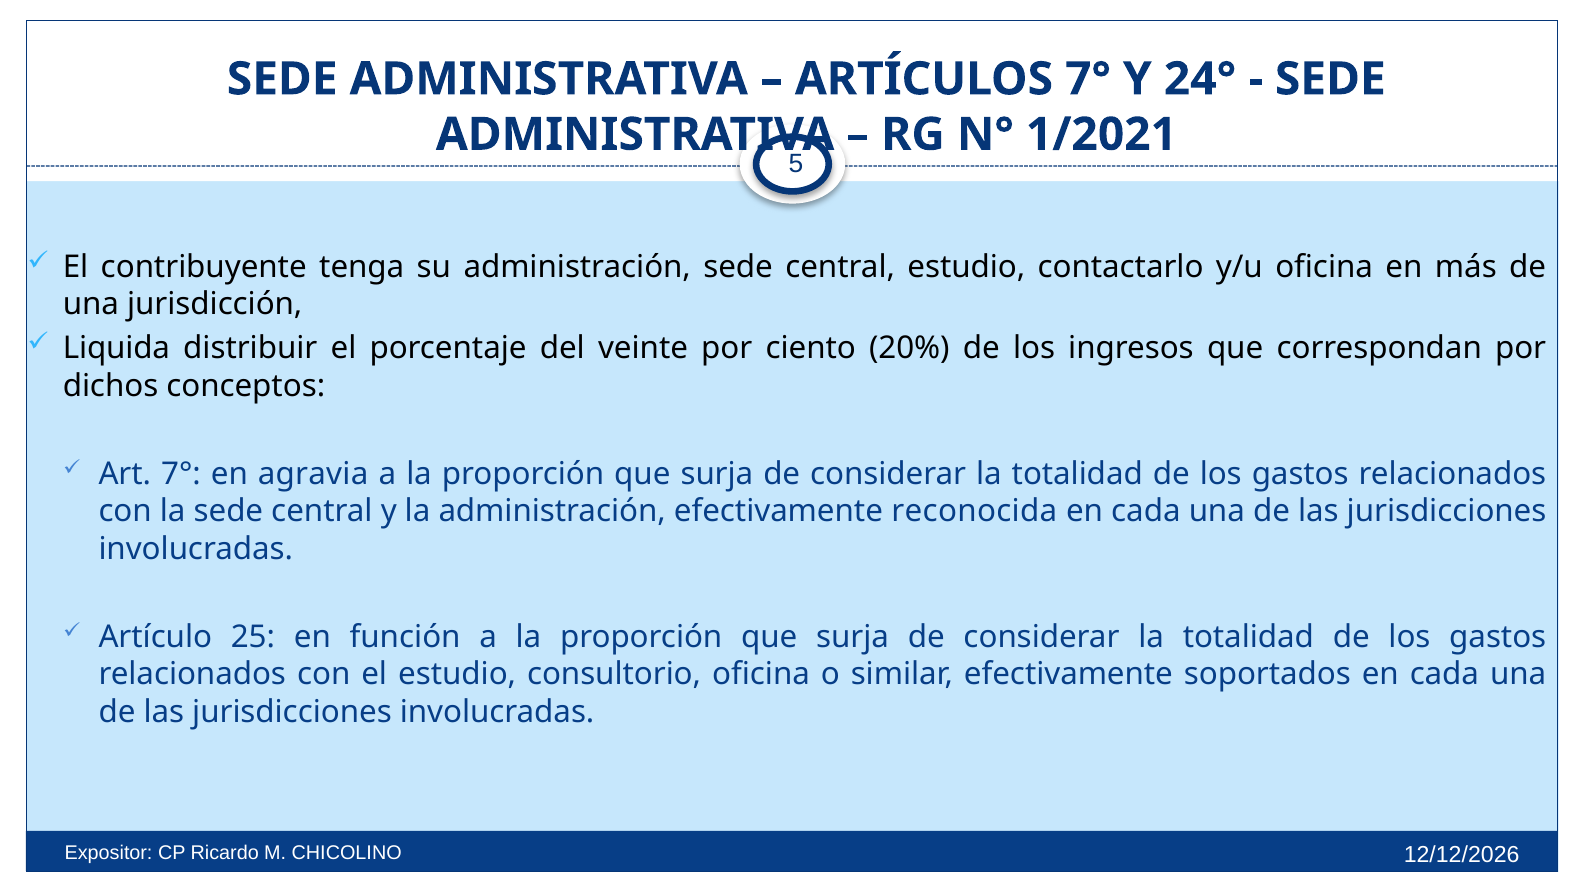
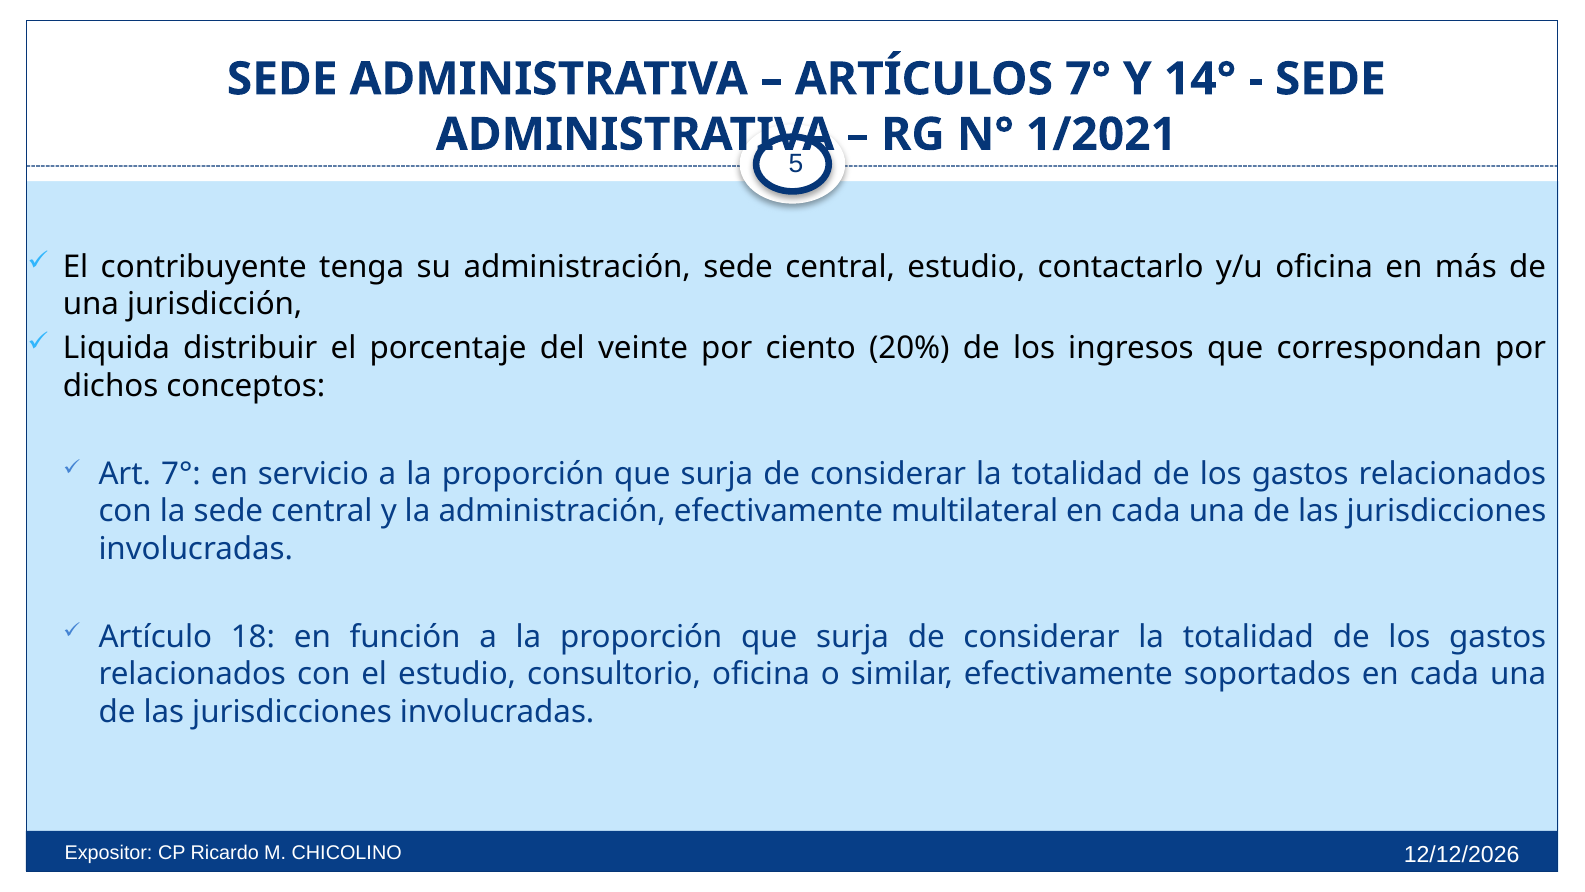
24°: 24° -> 14° (1200, 79)
agravia: agravia -> servicio (313, 473)
reconocida: reconocida -> multilateral (975, 511)
25: 25 -> 18 (253, 636)
